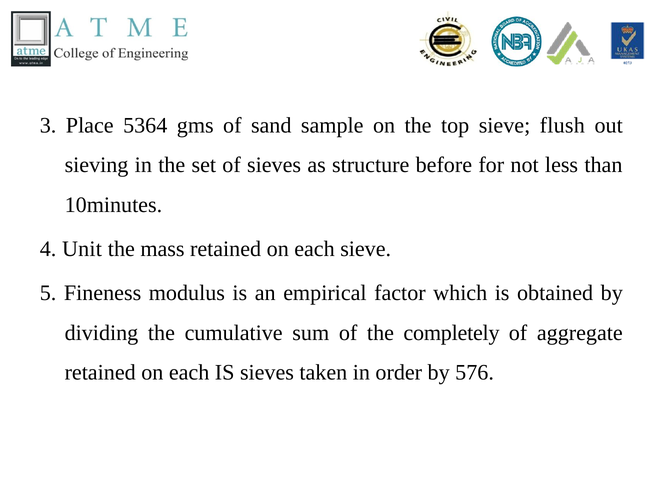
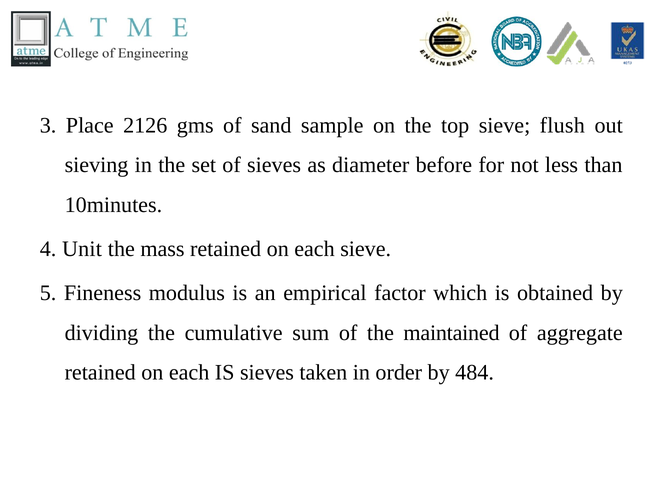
5364: 5364 -> 2126 (145, 125)
structure: structure -> diameter (371, 165)
completely: completely -> maintained (452, 333)
576: 576 -> 484 (475, 373)
